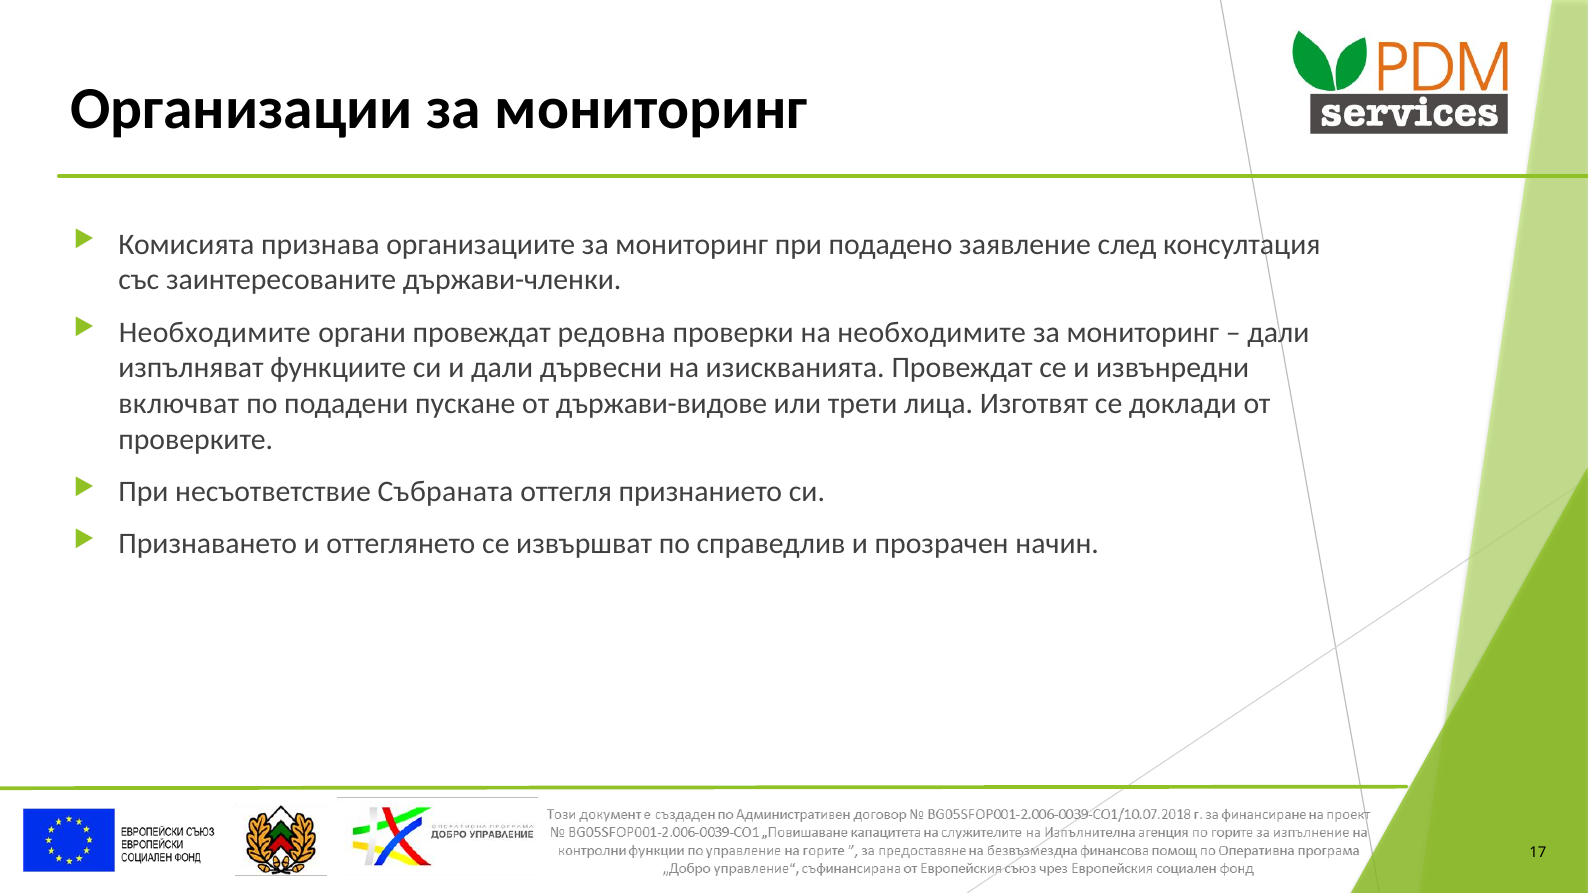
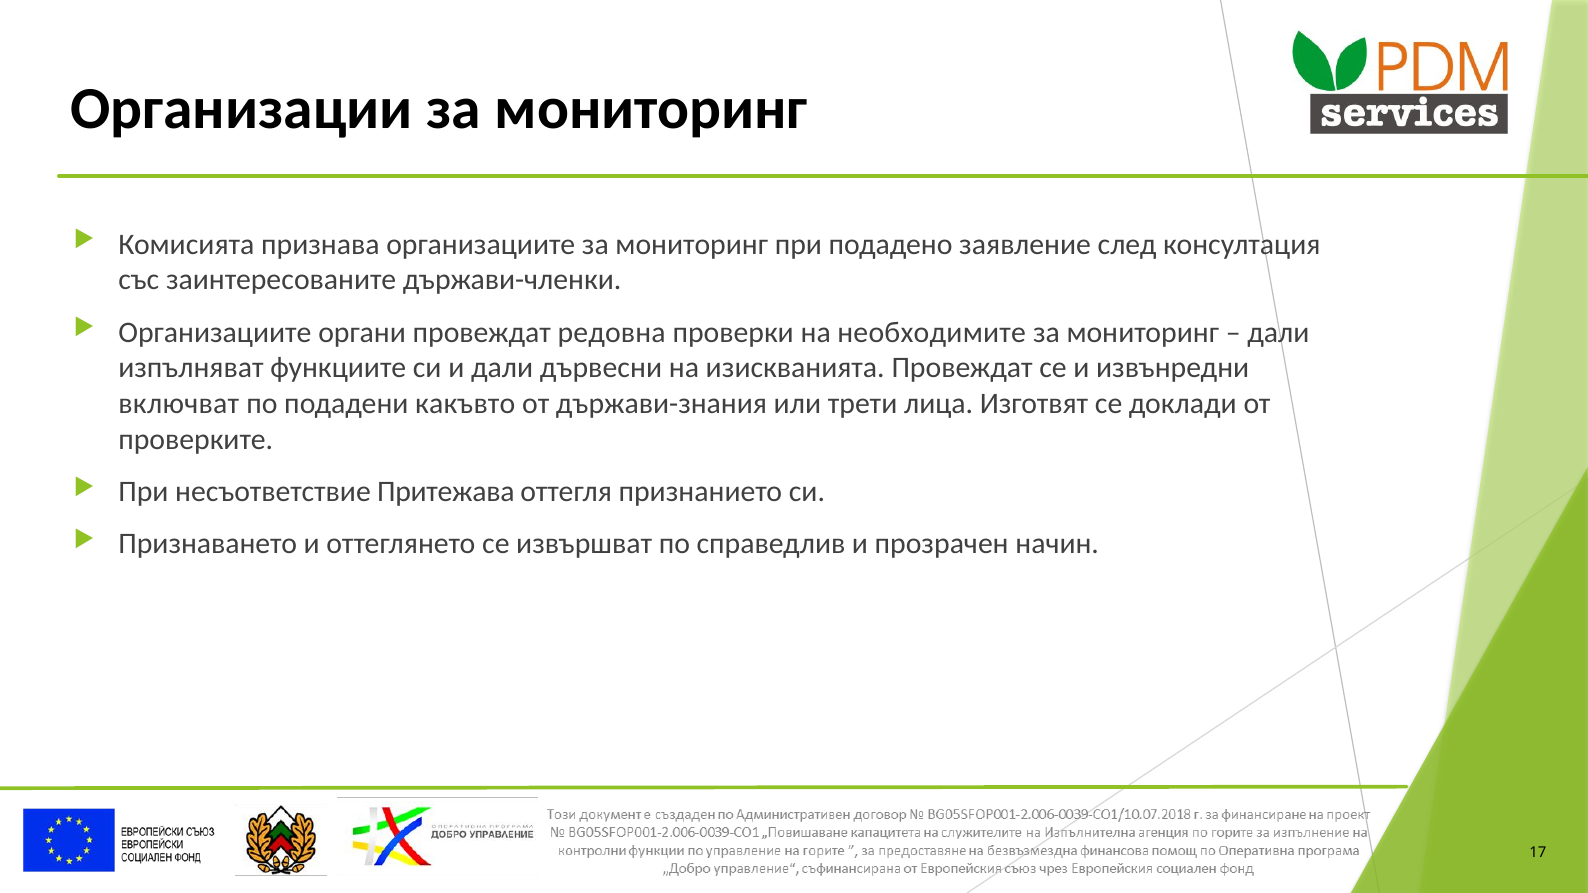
Необходимите: Необходимите -> Организациите (215, 332)
пускане: пускане -> какъвто (465, 404)
държави-видове: държави-видове -> държави-знания (662, 404)
Събраната: Събраната -> Притежава (446, 492)
